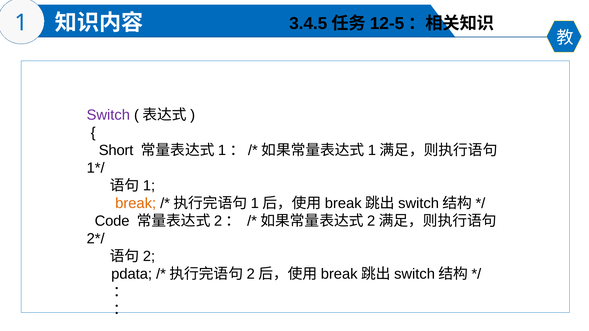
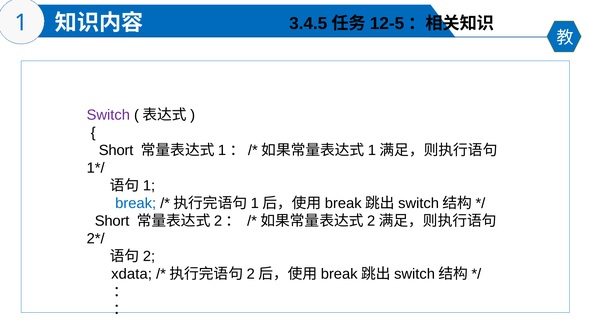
break colour: orange -> blue (136, 203)
Code: Code -> Short (112, 221)
pdata: pdata -> xdata (132, 274)
